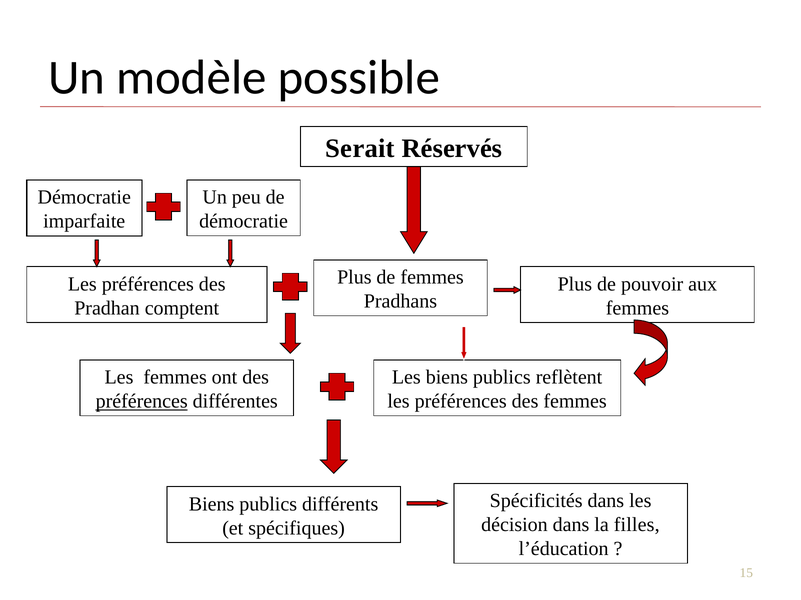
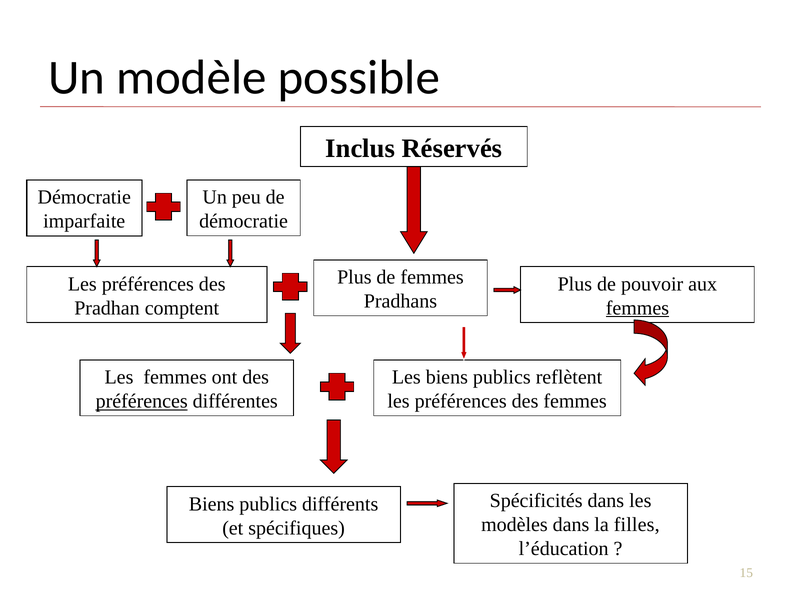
Serait: Serait -> Inclus (360, 149)
femmes underline: none -> present (637, 308)
décision: décision -> modèles (514, 525)
